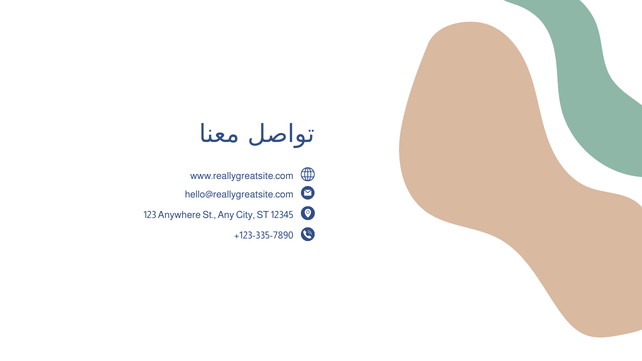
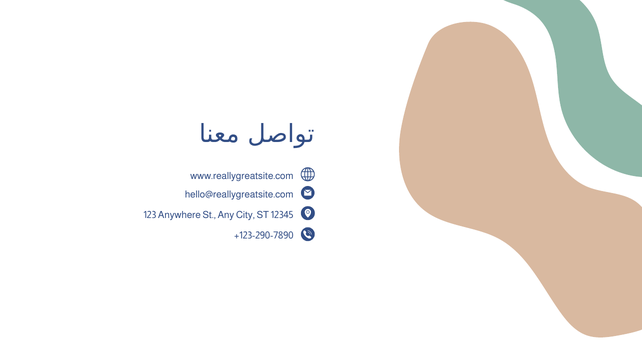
+123-335-7890: +123-335-7890 -> +123-290-7890 (264, 236)
